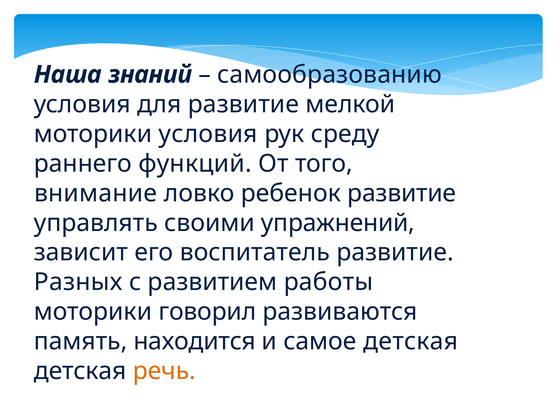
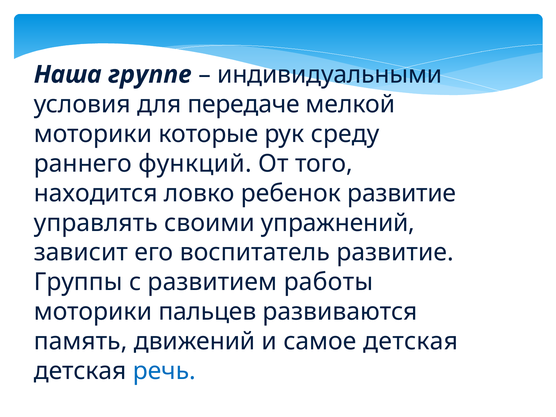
знаний: знаний -> группе (150, 75)
самообразованию: самообразованию -> индивидуальными (330, 75)
для развитие: развитие -> передаче (244, 104)
моторики условия: условия -> которые (208, 134)
внимание: внимание -> находится (96, 193)
Разных: Разных -> Группы (78, 282)
говорил: говорил -> пальцев (207, 312)
находится: находится -> движений (195, 341)
речь colour: orange -> blue (164, 371)
